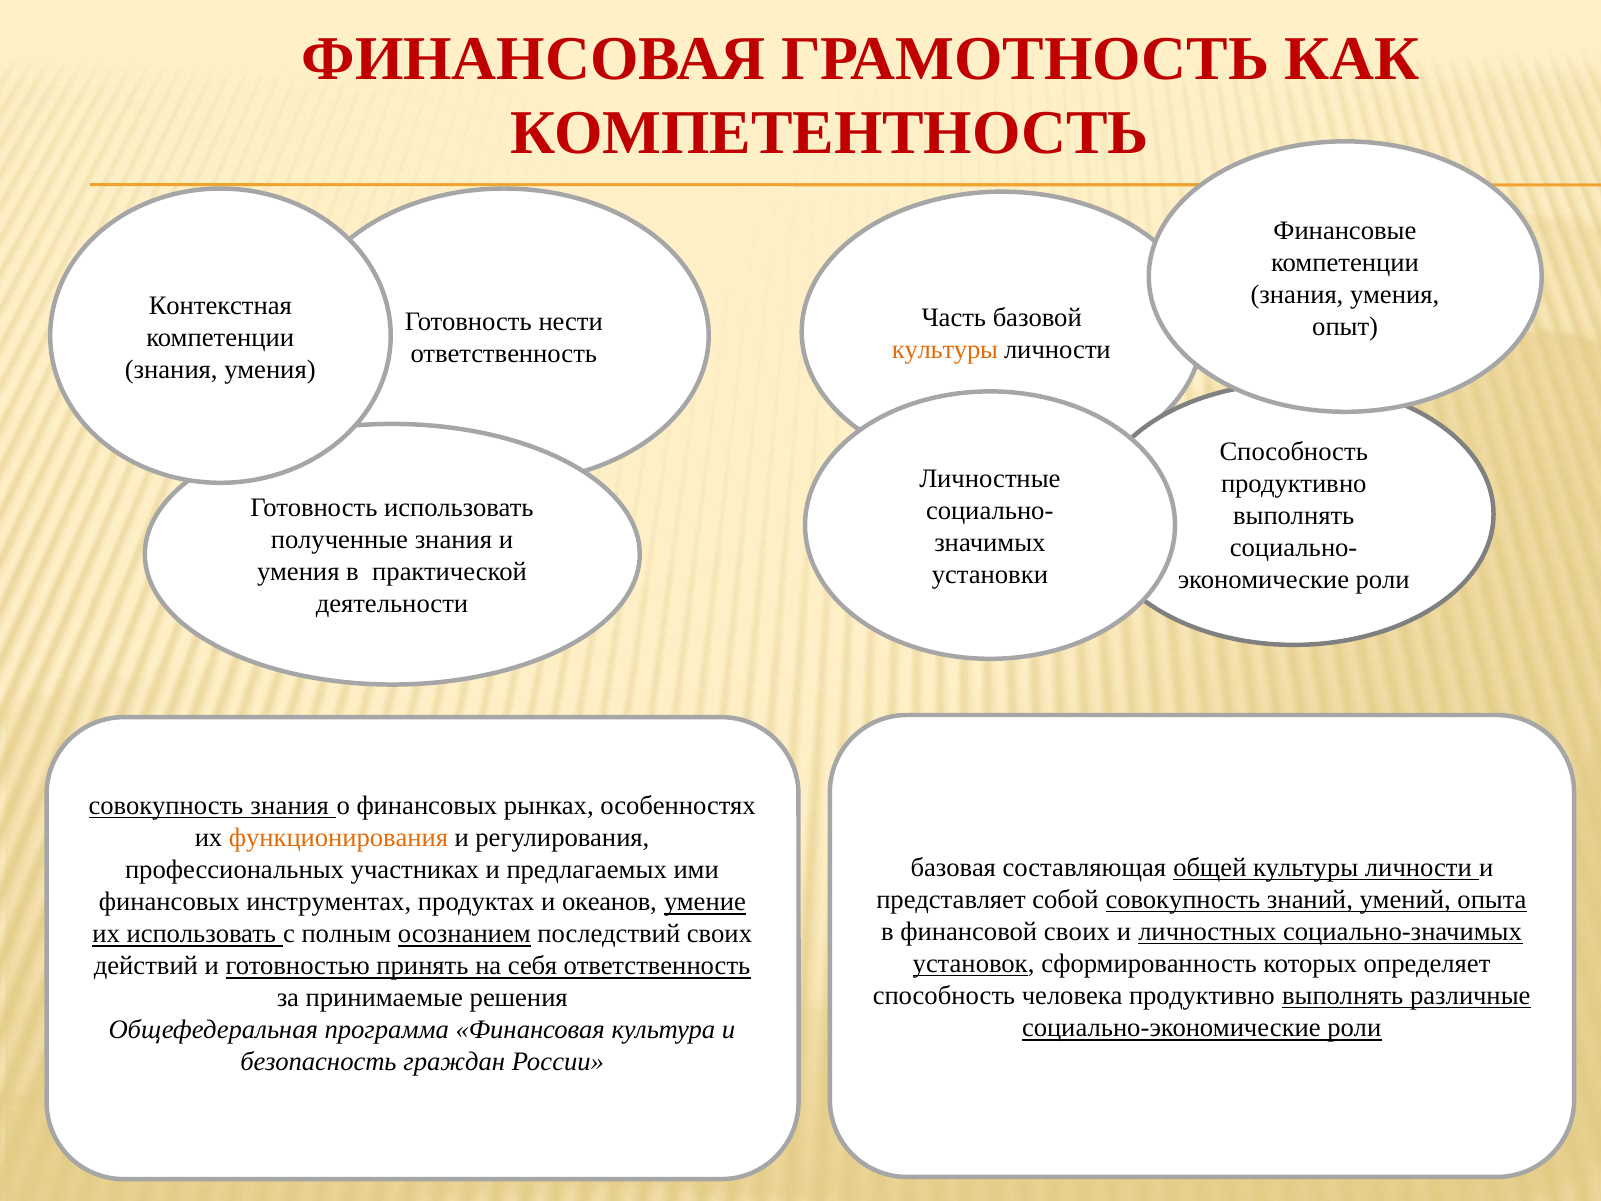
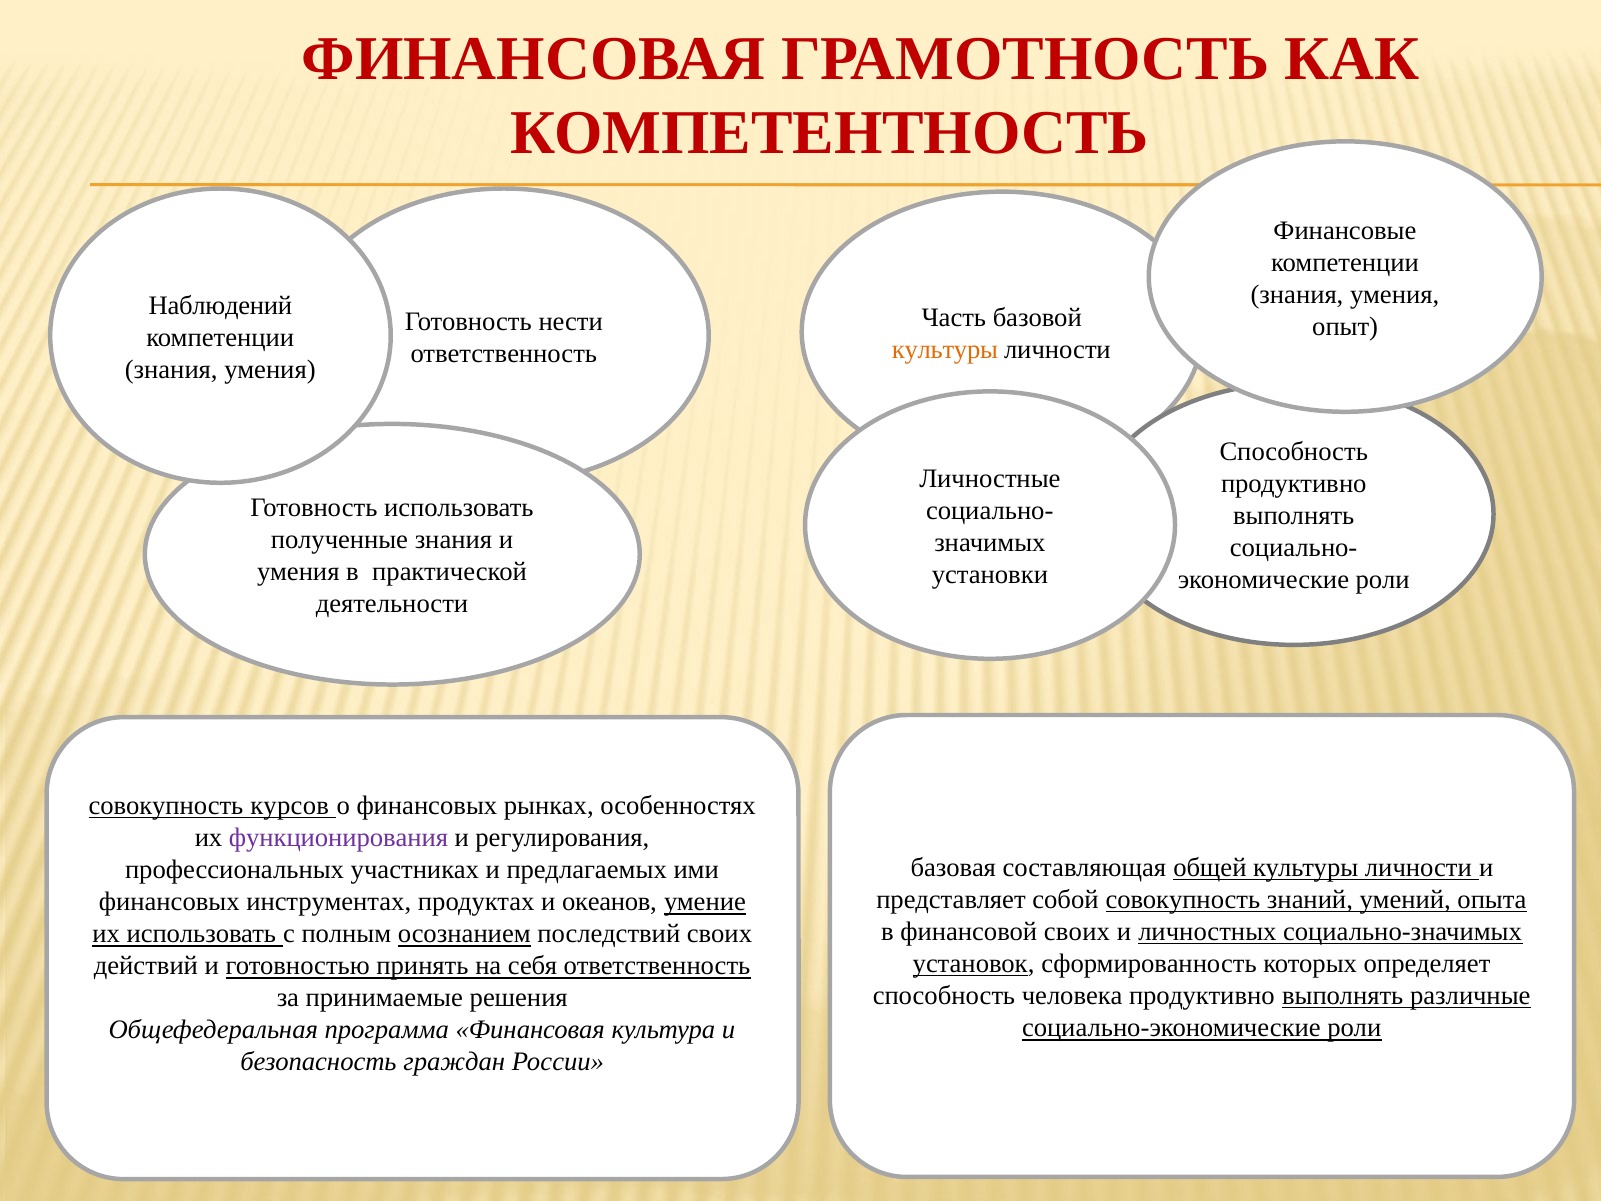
Контекстная: Контекстная -> Наблюдений (220, 305)
совокупность знания: знания -> курсов (290, 806)
функционирования colour: orange -> purple (338, 838)
